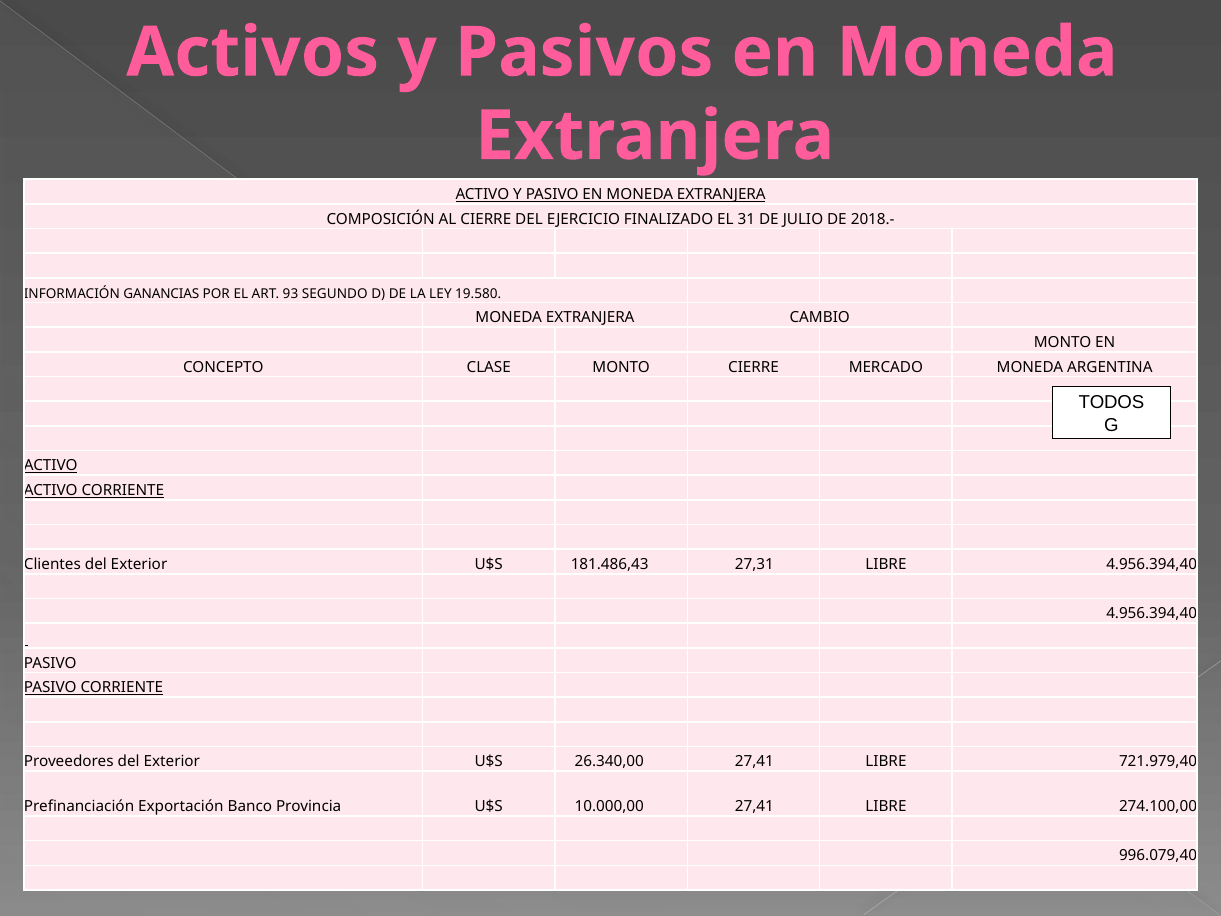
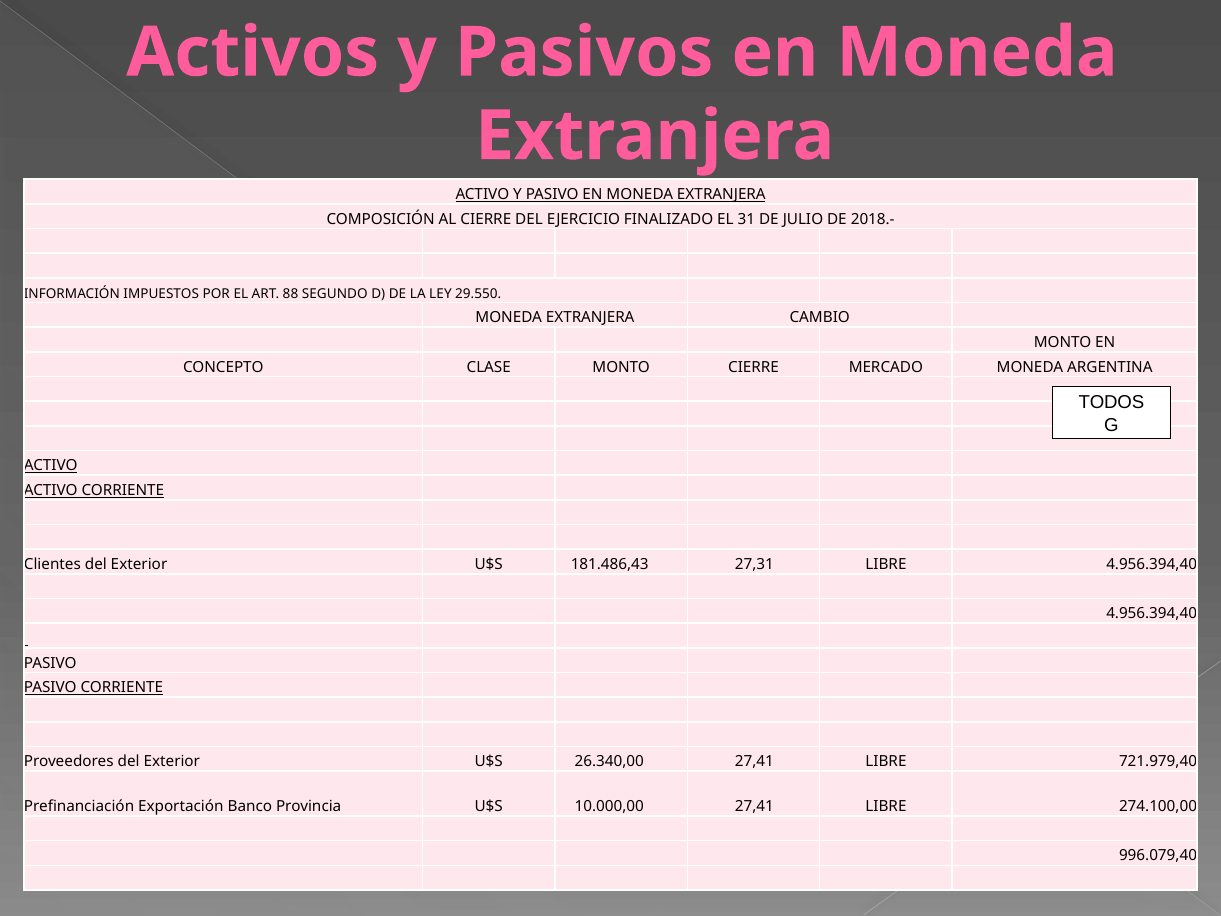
GANANCIAS: GANANCIAS -> IMPUESTOS (161, 294)
93: 93 -> 88 (291, 294)
19.580: 19.580 -> 29.550 (478, 294)
